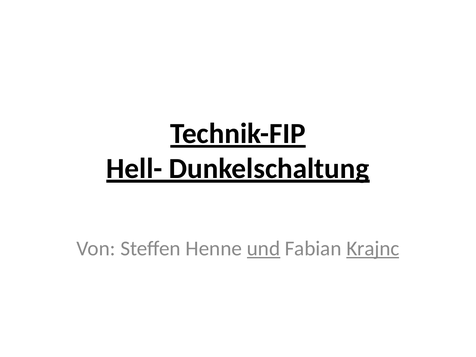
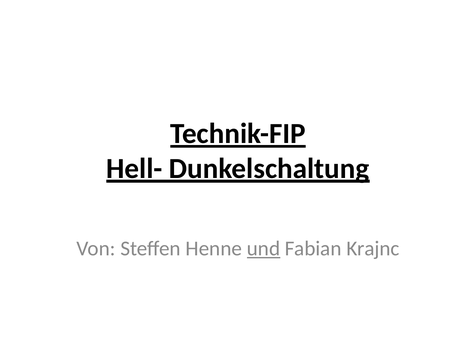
Krajnc underline: present -> none (373, 248)
